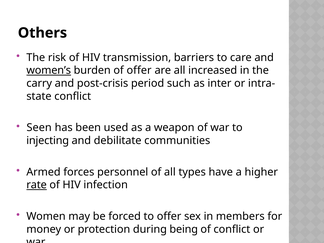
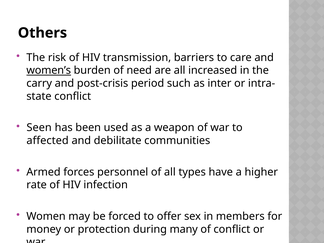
of offer: offer -> need (139, 70)
injecting: injecting -> affected (48, 141)
rate underline: present -> none (37, 185)
being: being -> many (184, 229)
